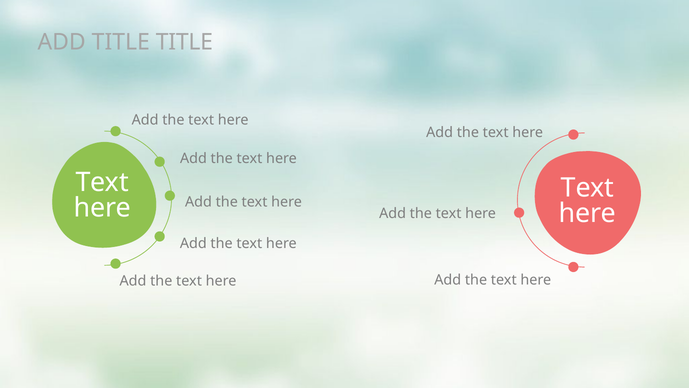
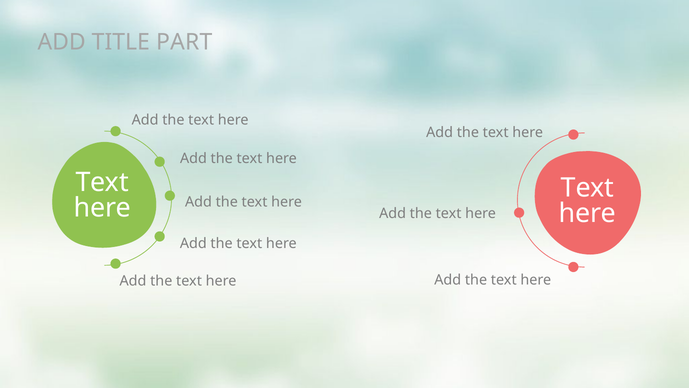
TITLE TITLE: TITLE -> PART (184, 42)
